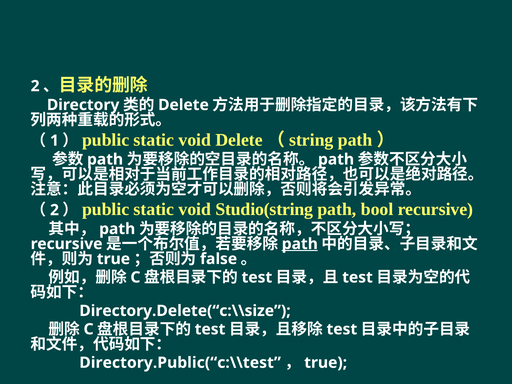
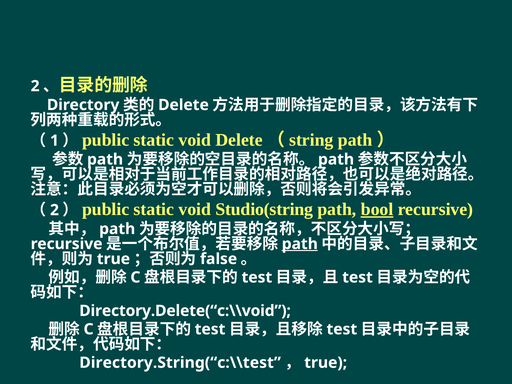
bool underline: none -> present (377, 209)
Directory.Delete(“c:\\size: Directory.Delete(“c:\\size -> Directory.Delete(“c:\\void (185, 311)
Directory.Public(“c:\\test: Directory.Public(“c:\\test -> Directory.String(“c:\\test (180, 363)
